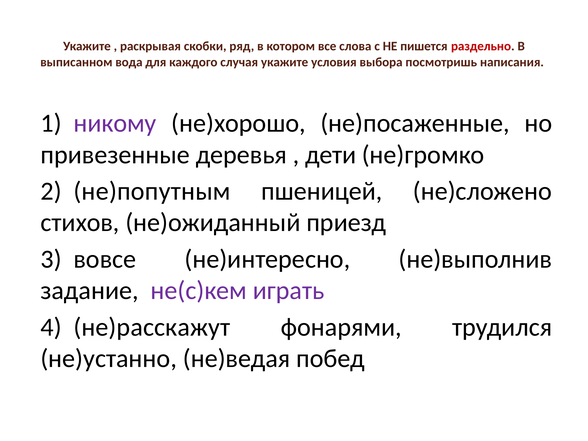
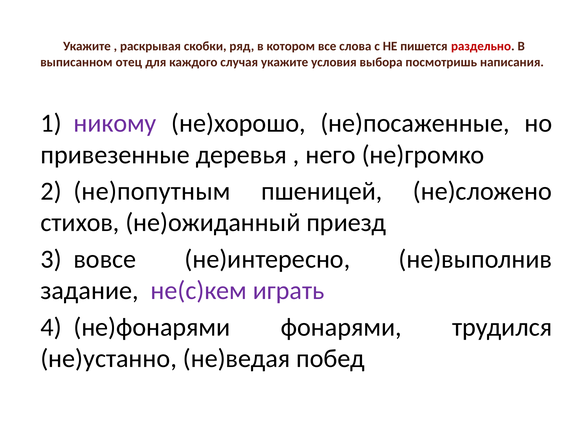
вода: вода -> отец (129, 62)
дети: дети -> него (330, 155)
не)расскажут: не)расскажут -> не)фонарями (152, 327)
